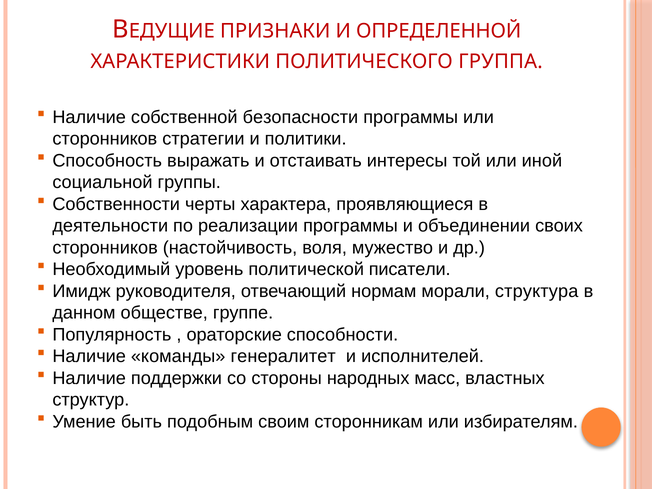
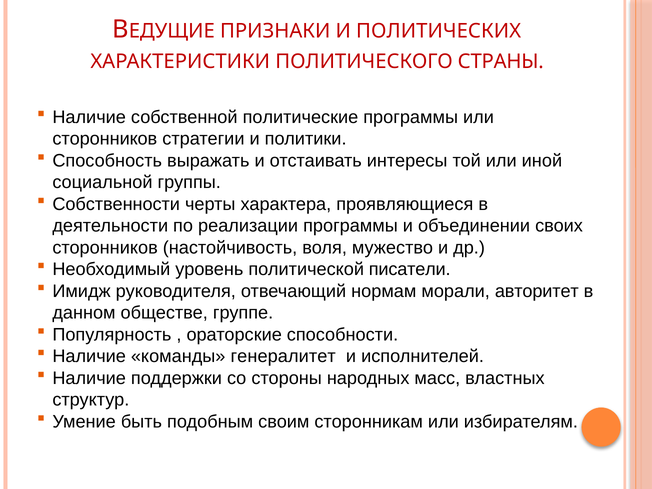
ОПРЕДЕЛЕННОЙ: ОПРЕДЕЛЕННОЙ -> ПОЛИТИЧЕСКИХ (439, 31)
ГРУППА: ГРУППА -> СТРАНЫ (501, 61)
безопасности: безопасности -> политические (300, 117)
структура: структура -> авторитет (537, 291)
